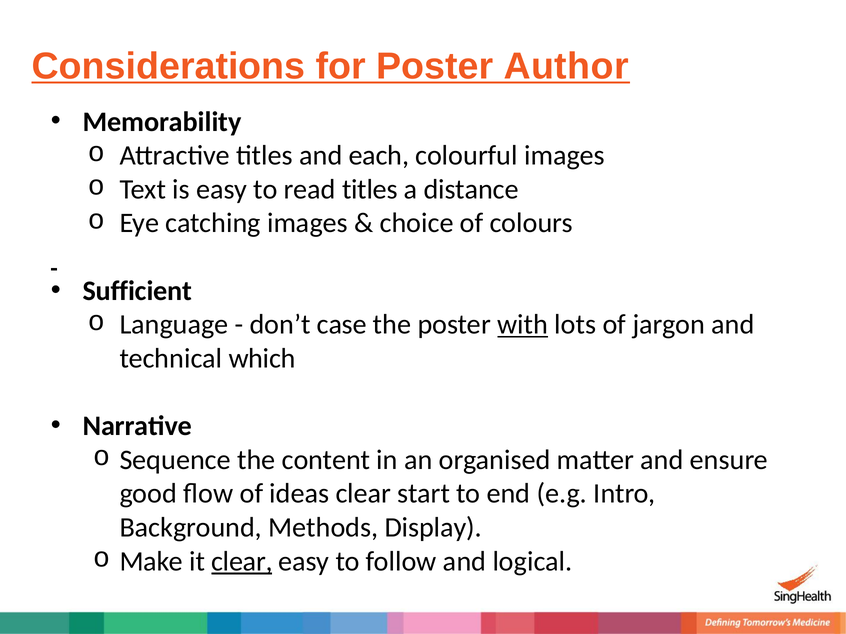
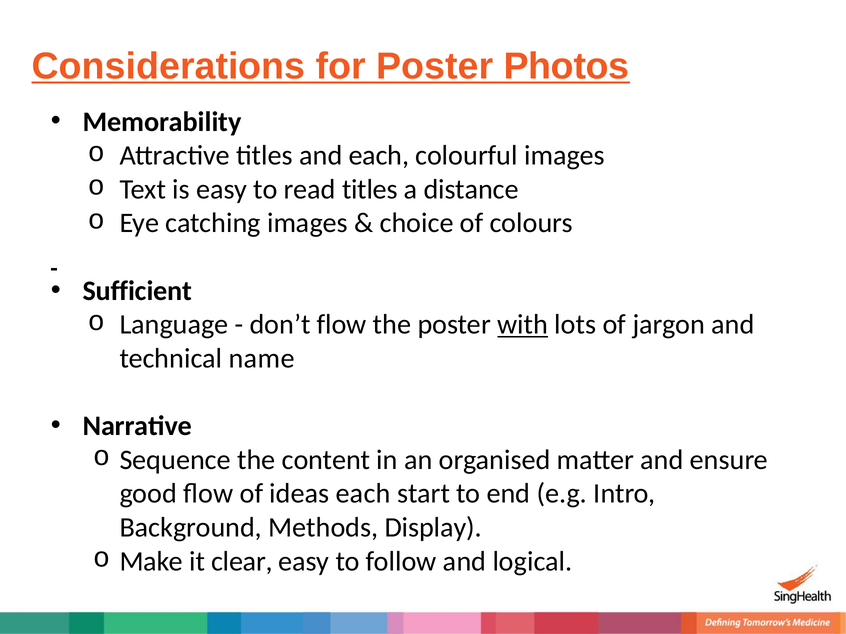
Author: Author -> Photos (566, 66)
don’t case: case -> flow (342, 325)
which: which -> name (262, 359)
ideas clear: clear -> each (363, 494)
clear underline: present -> none (242, 562)
